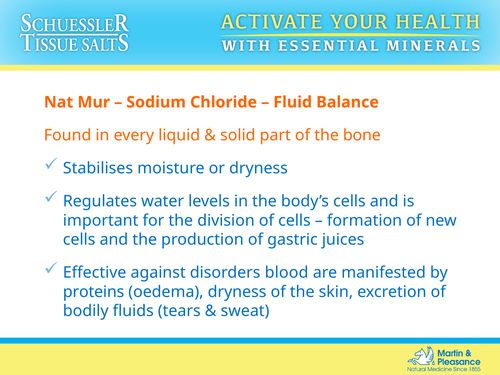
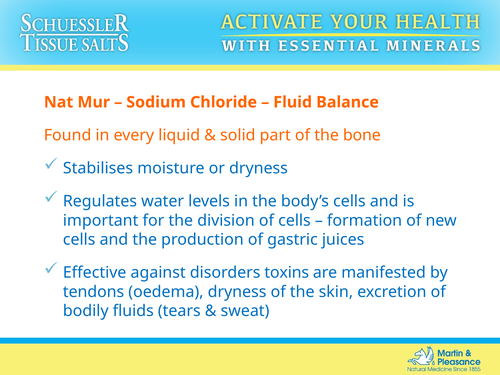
blood: blood -> toxins (287, 273)
proteins: proteins -> tendons (94, 292)
